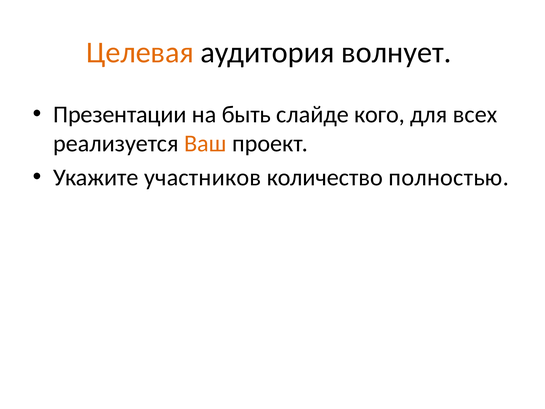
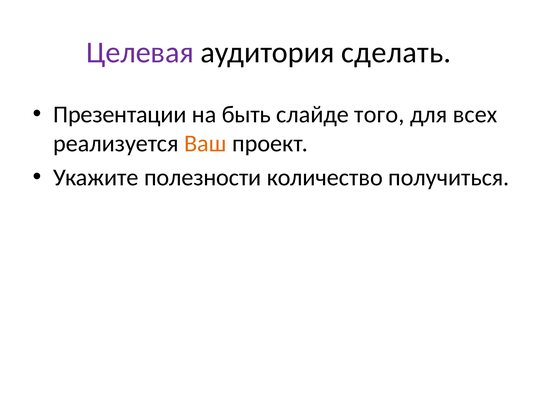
Целевая colour: orange -> purple (140, 53)
волнует: волнует -> сделать (396, 53)
кого: кого -> того (379, 114)
участников: участников -> полезности (203, 177)
полностью: полностью -> получиться (449, 177)
